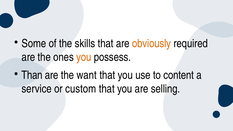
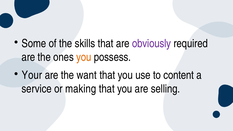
obviously colour: orange -> purple (152, 44)
Than: Than -> Your (32, 75)
custom: custom -> making (81, 89)
